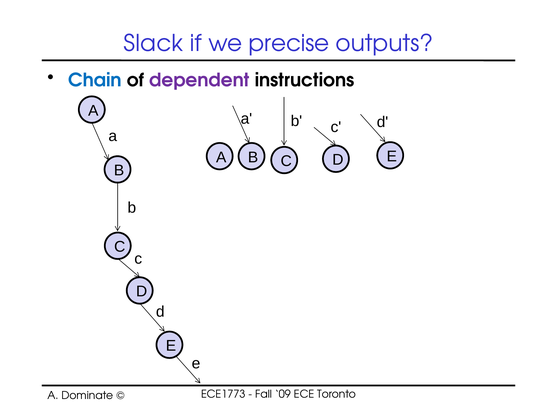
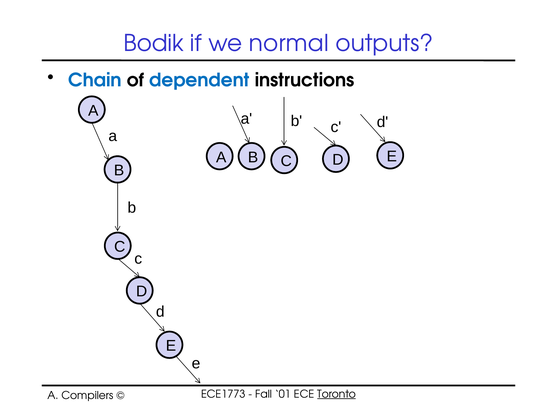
Slack: Slack -> Bodik (154, 43)
precise: precise -> normal (289, 43)
dependent colour: purple -> blue (199, 80)
Dominate: Dominate -> Compilers (87, 395)
09: 09 -> 01 (283, 394)
Toronto underline: none -> present (337, 394)
